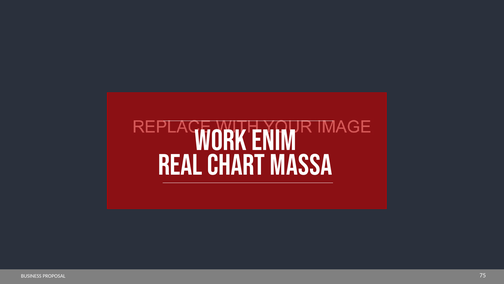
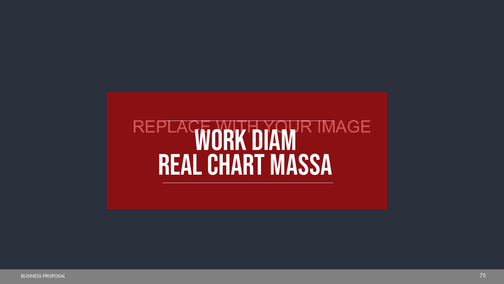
enim: enim -> diam (274, 140)
